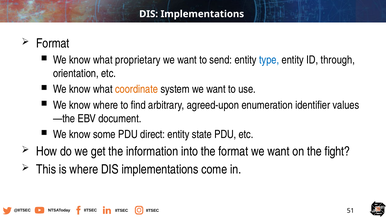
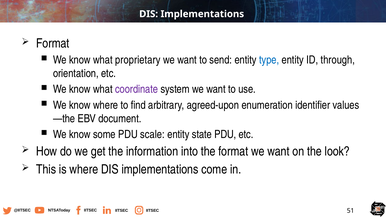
coordinate colour: orange -> purple (137, 89)
direct: direct -> scale (152, 134)
fight: fight -> look (337, 152)
